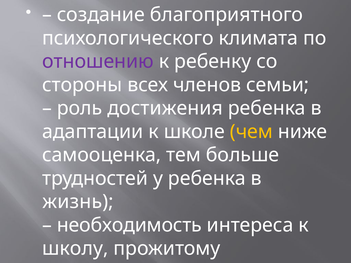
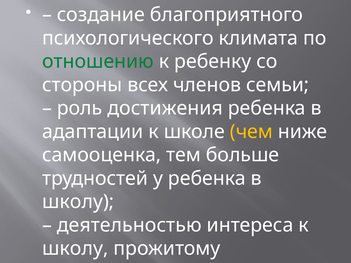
отношению colour: purple -> green (98, 62)
жизнь: жизнь -> школу (78, 202)
необходимость: необходимость -> деятельностью (129, 225)
